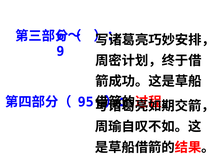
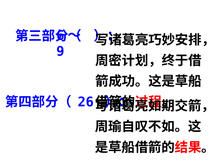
95: 95 -> 26 (86, 102)
